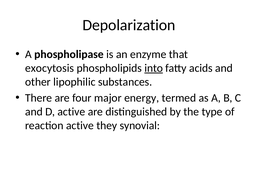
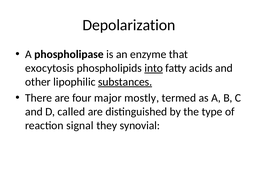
substances underline: none -> present (125, 82)
energy: energy -> mostly (142, 98)
D active: active -> called (71, 111)
reaction active: active -> signal (80, 125)
